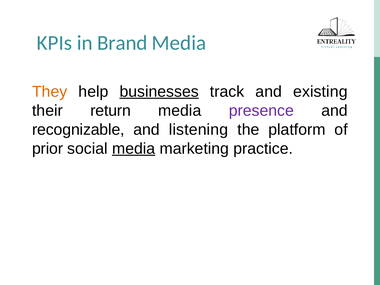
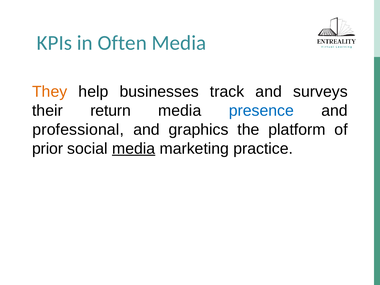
Brand: Brand -> Often (122, 43)
businesses underline: present -> none (159, 92)
existing: existing -> surveys (320, 92)
presence colour: purple -> blue (261, 111)
recognizable: recognizable -> professional (78, 130)
listening: listening -> graphics (199, 130)
